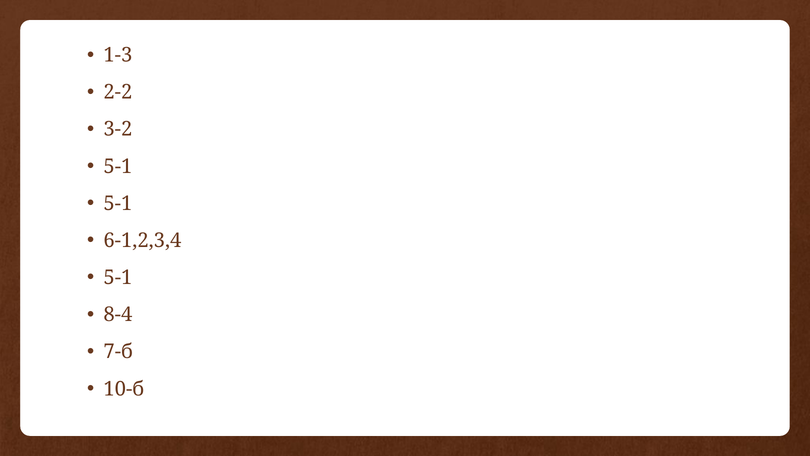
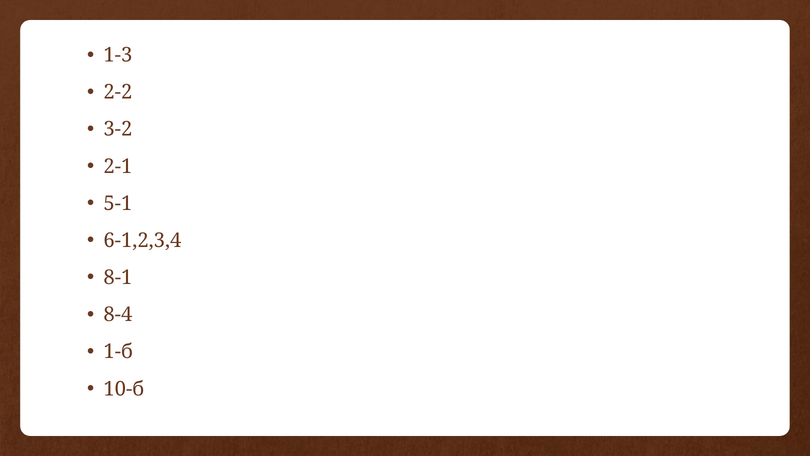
5-1: 5-1 -> 2-1 (118, 166)
5-1: 5-1 -> 8-1 (118, 277)
7-б: 7-б -> 1-б (118, 352)
